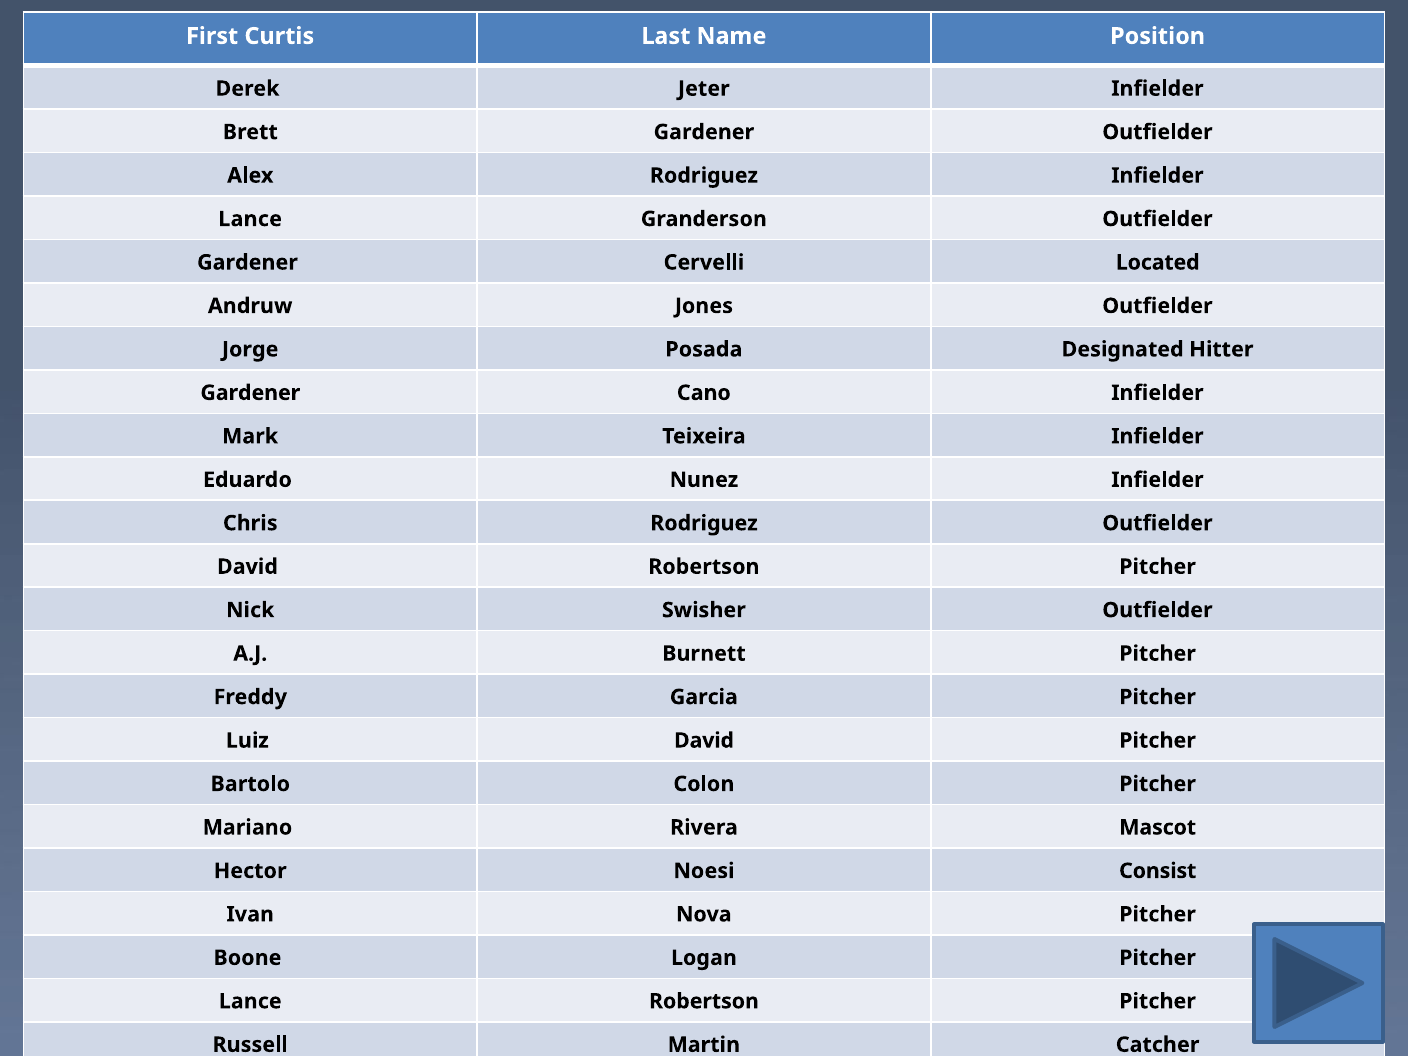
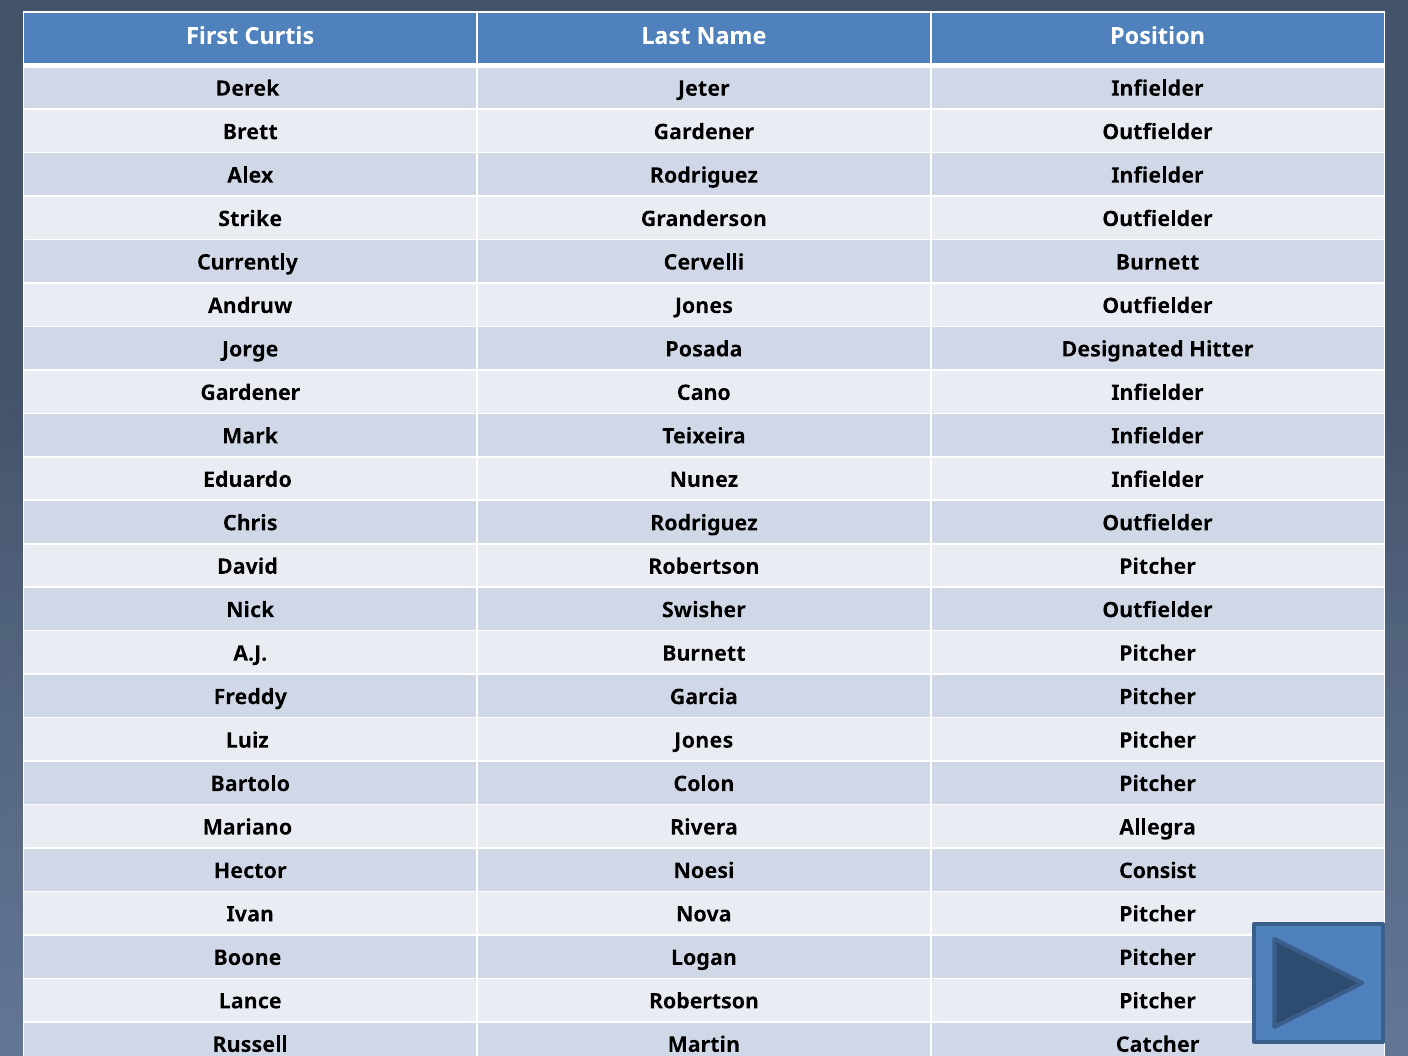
Lance: Lance -> Strike (250, 219)
Gardener: Gardener -> Currently (247, 262)
Cervelli Located: Located -> Burnett (1158, 262)
Luiz David: David -> Jones (704, 741)
Mascot: Mascot -> Allegra (1158, 827)
